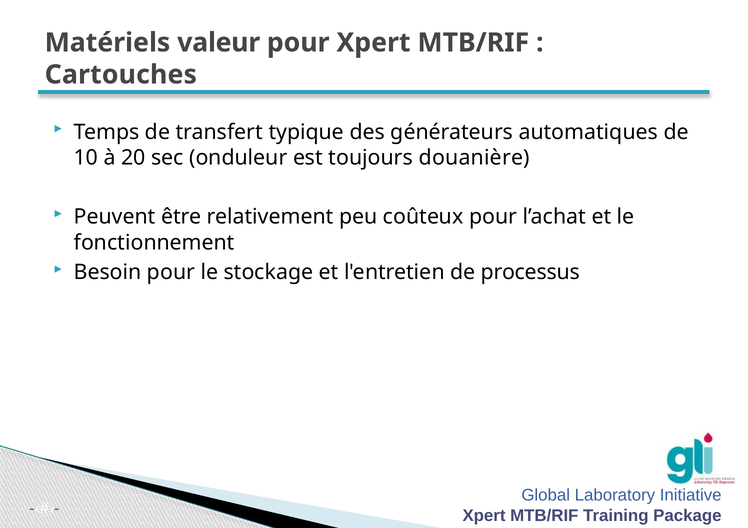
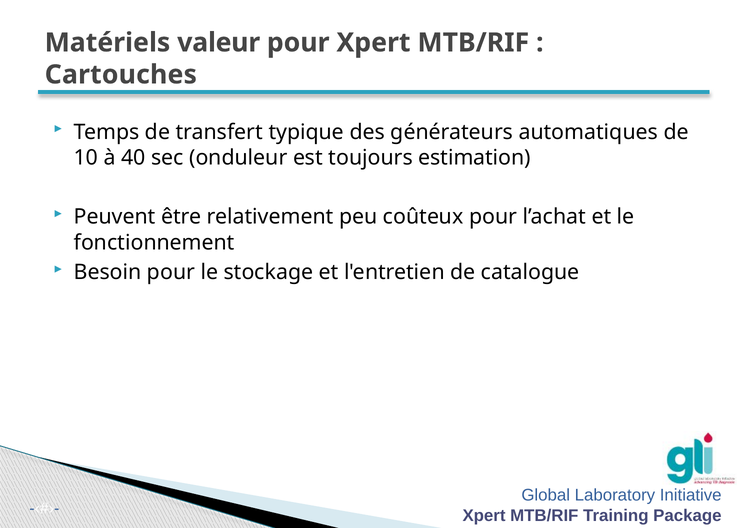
20: 20 -> 40 (133, 158)
douanière: douanière -> estimation (474, 158)
processus: processus -> catalogue (530, 272)
